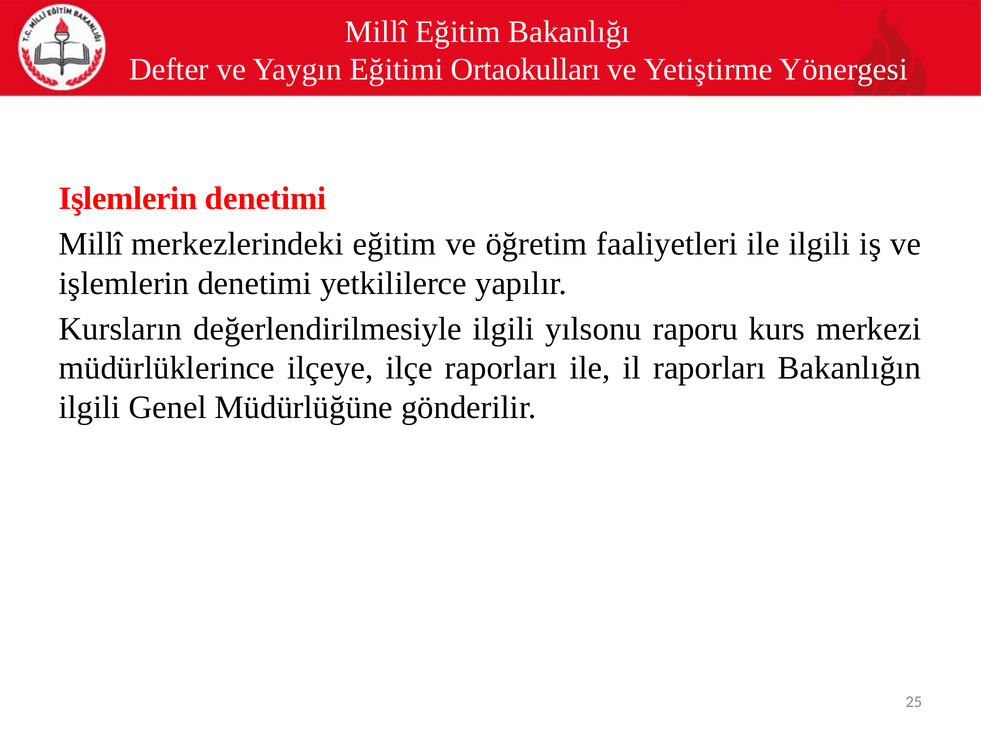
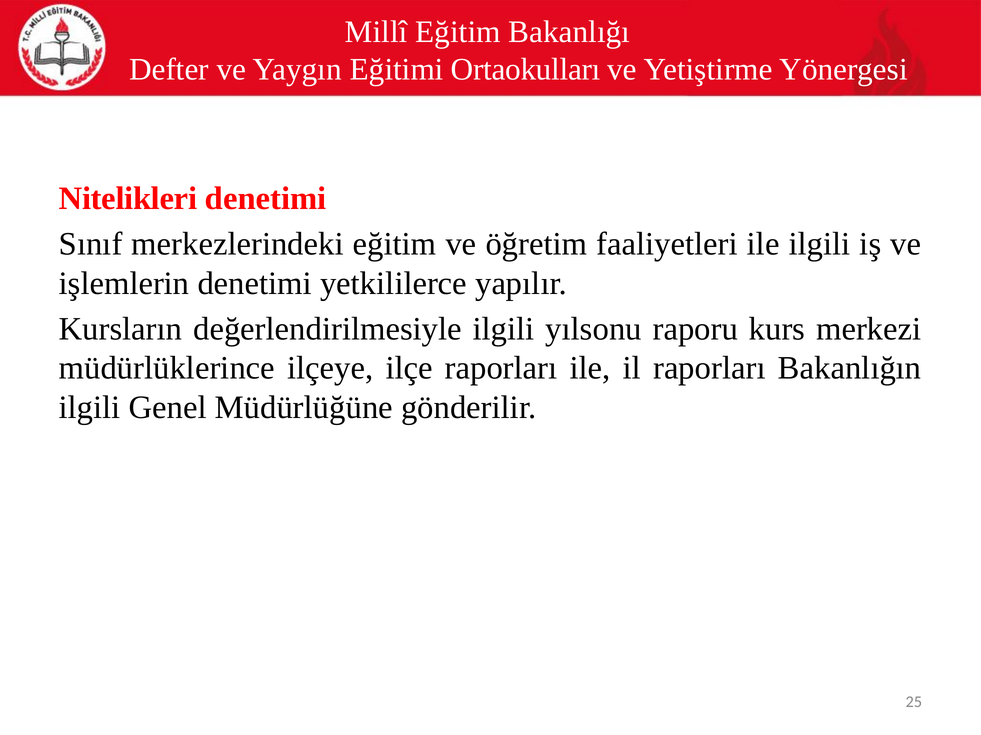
Işlemlerin: Işlemlerin -> Nitelikleri (128, 198)
Millî: Millî -> Sınıf (91, 244)
